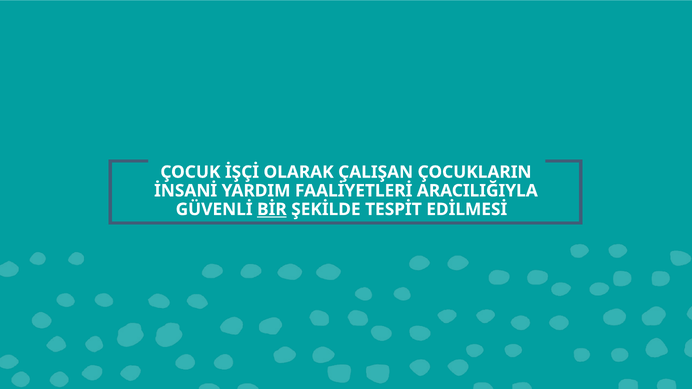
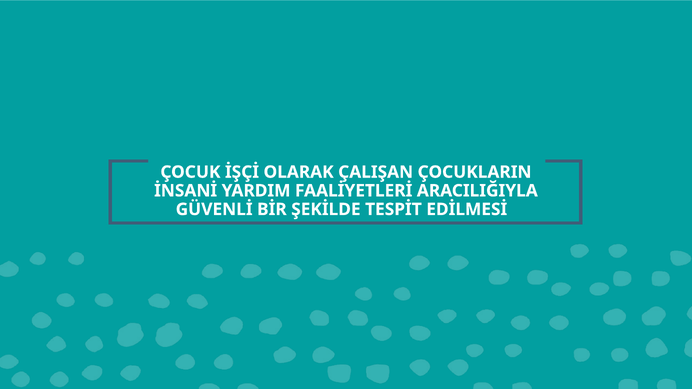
BİR underline: present -> none (272, 210)
